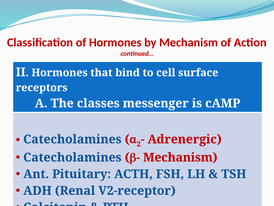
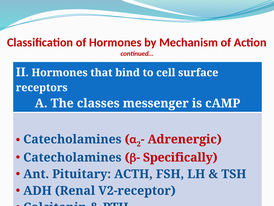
Mechanism: Mechanism -> Specifically (180, 157)
